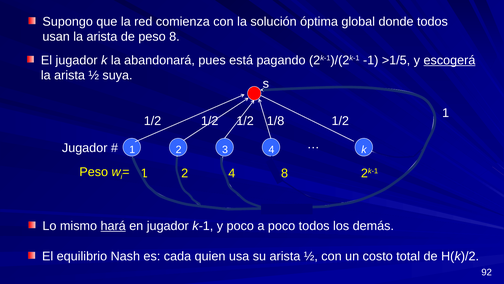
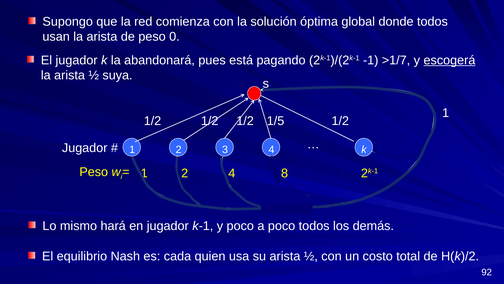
peso 8: 8 -> 0 (174, 37)
>1/5: >1/5 -> >1/7 (396, 60)
1/8: 1/8 -> 1/5 (276, 121)
hará underline: present -> none (113, 225)
